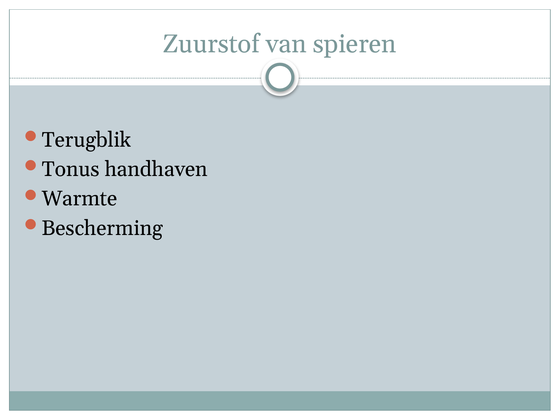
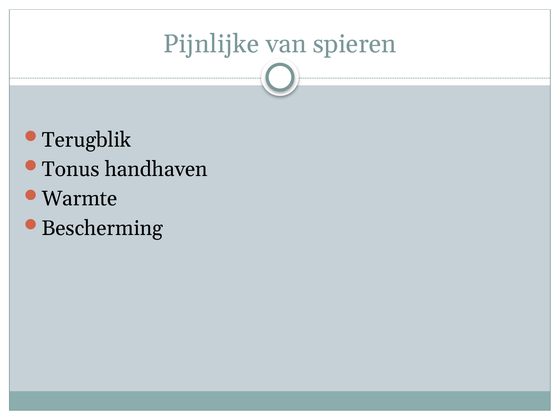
Zuurstof: Zuurstof -> Pijnlijke (211, 44)
